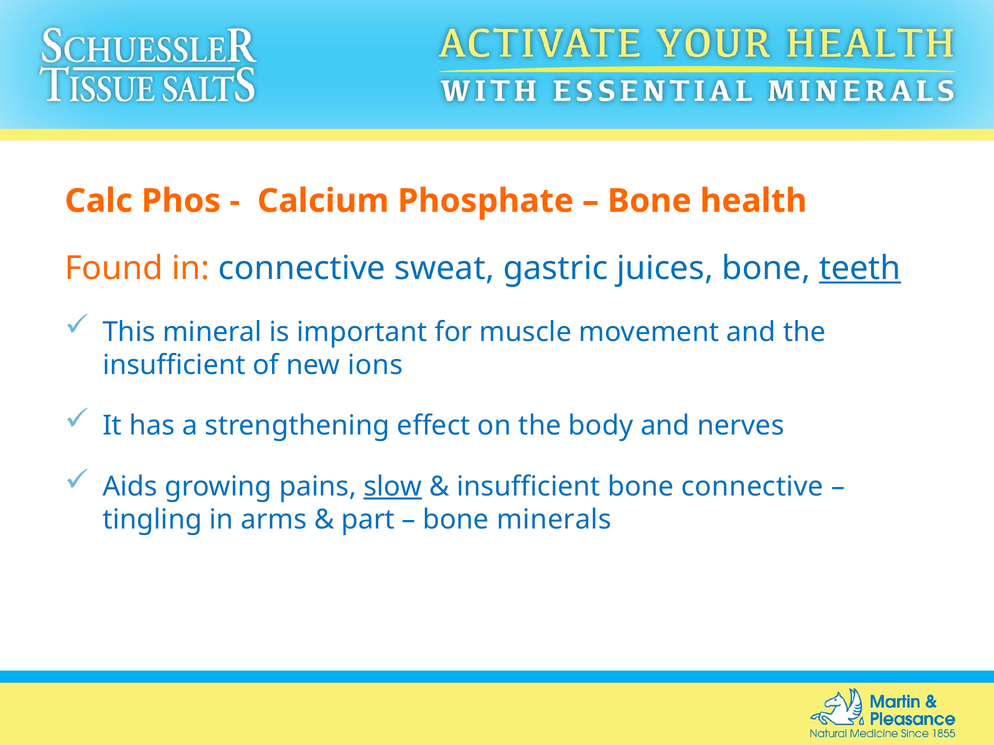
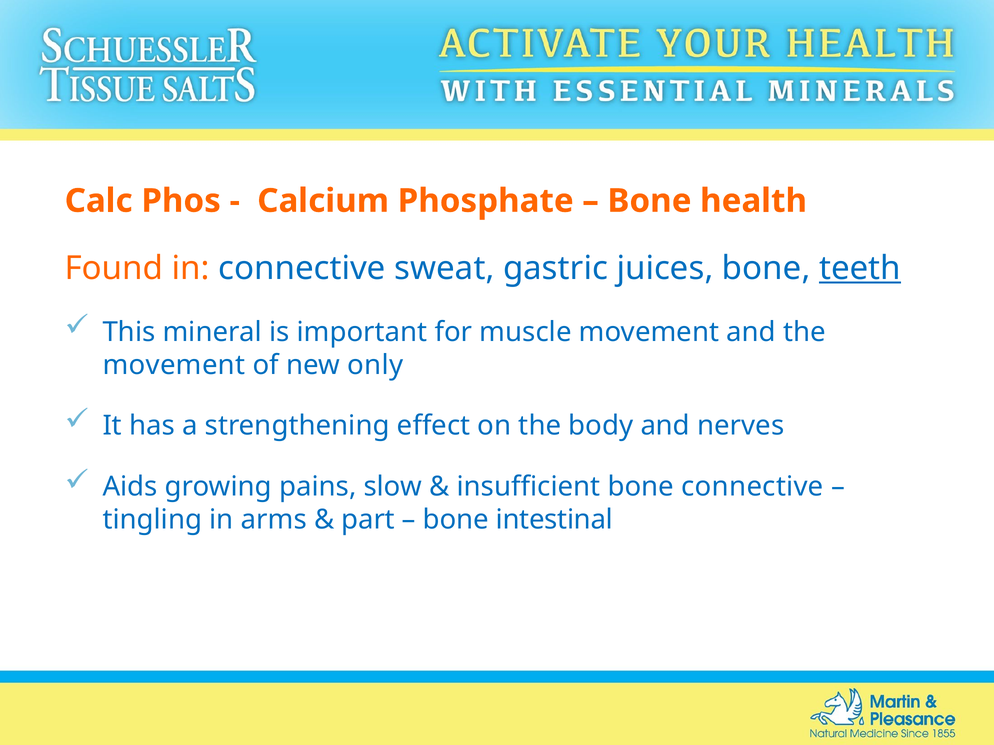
insufficient: insufficient -> movement (174, 365)
ions: ions -> only (375, 365)
slow underline: present -> none (393, 487)
minerals: minerals -> intestinal (554, 520)
